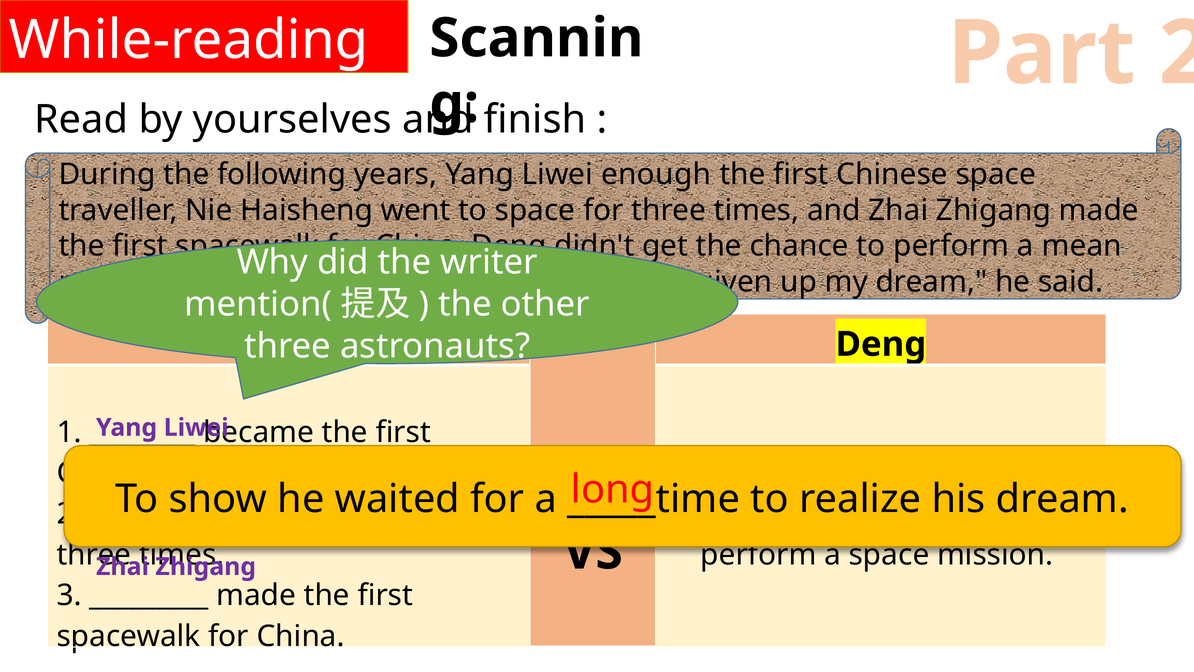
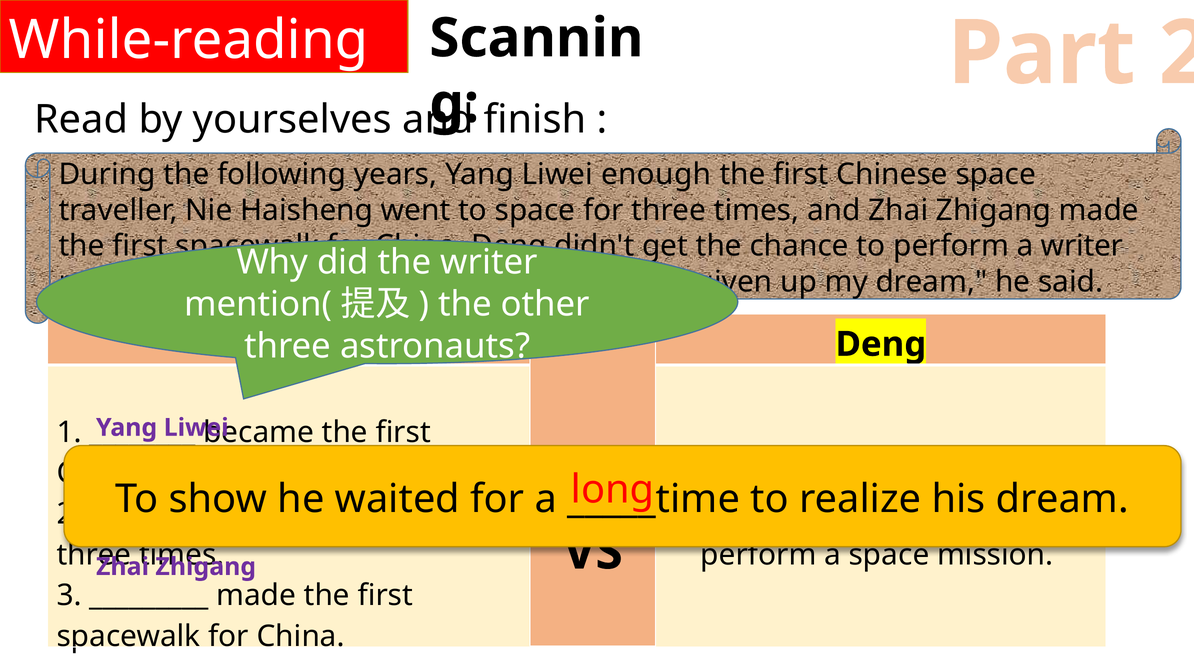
a mean: mean -> writer (1082, 246)
